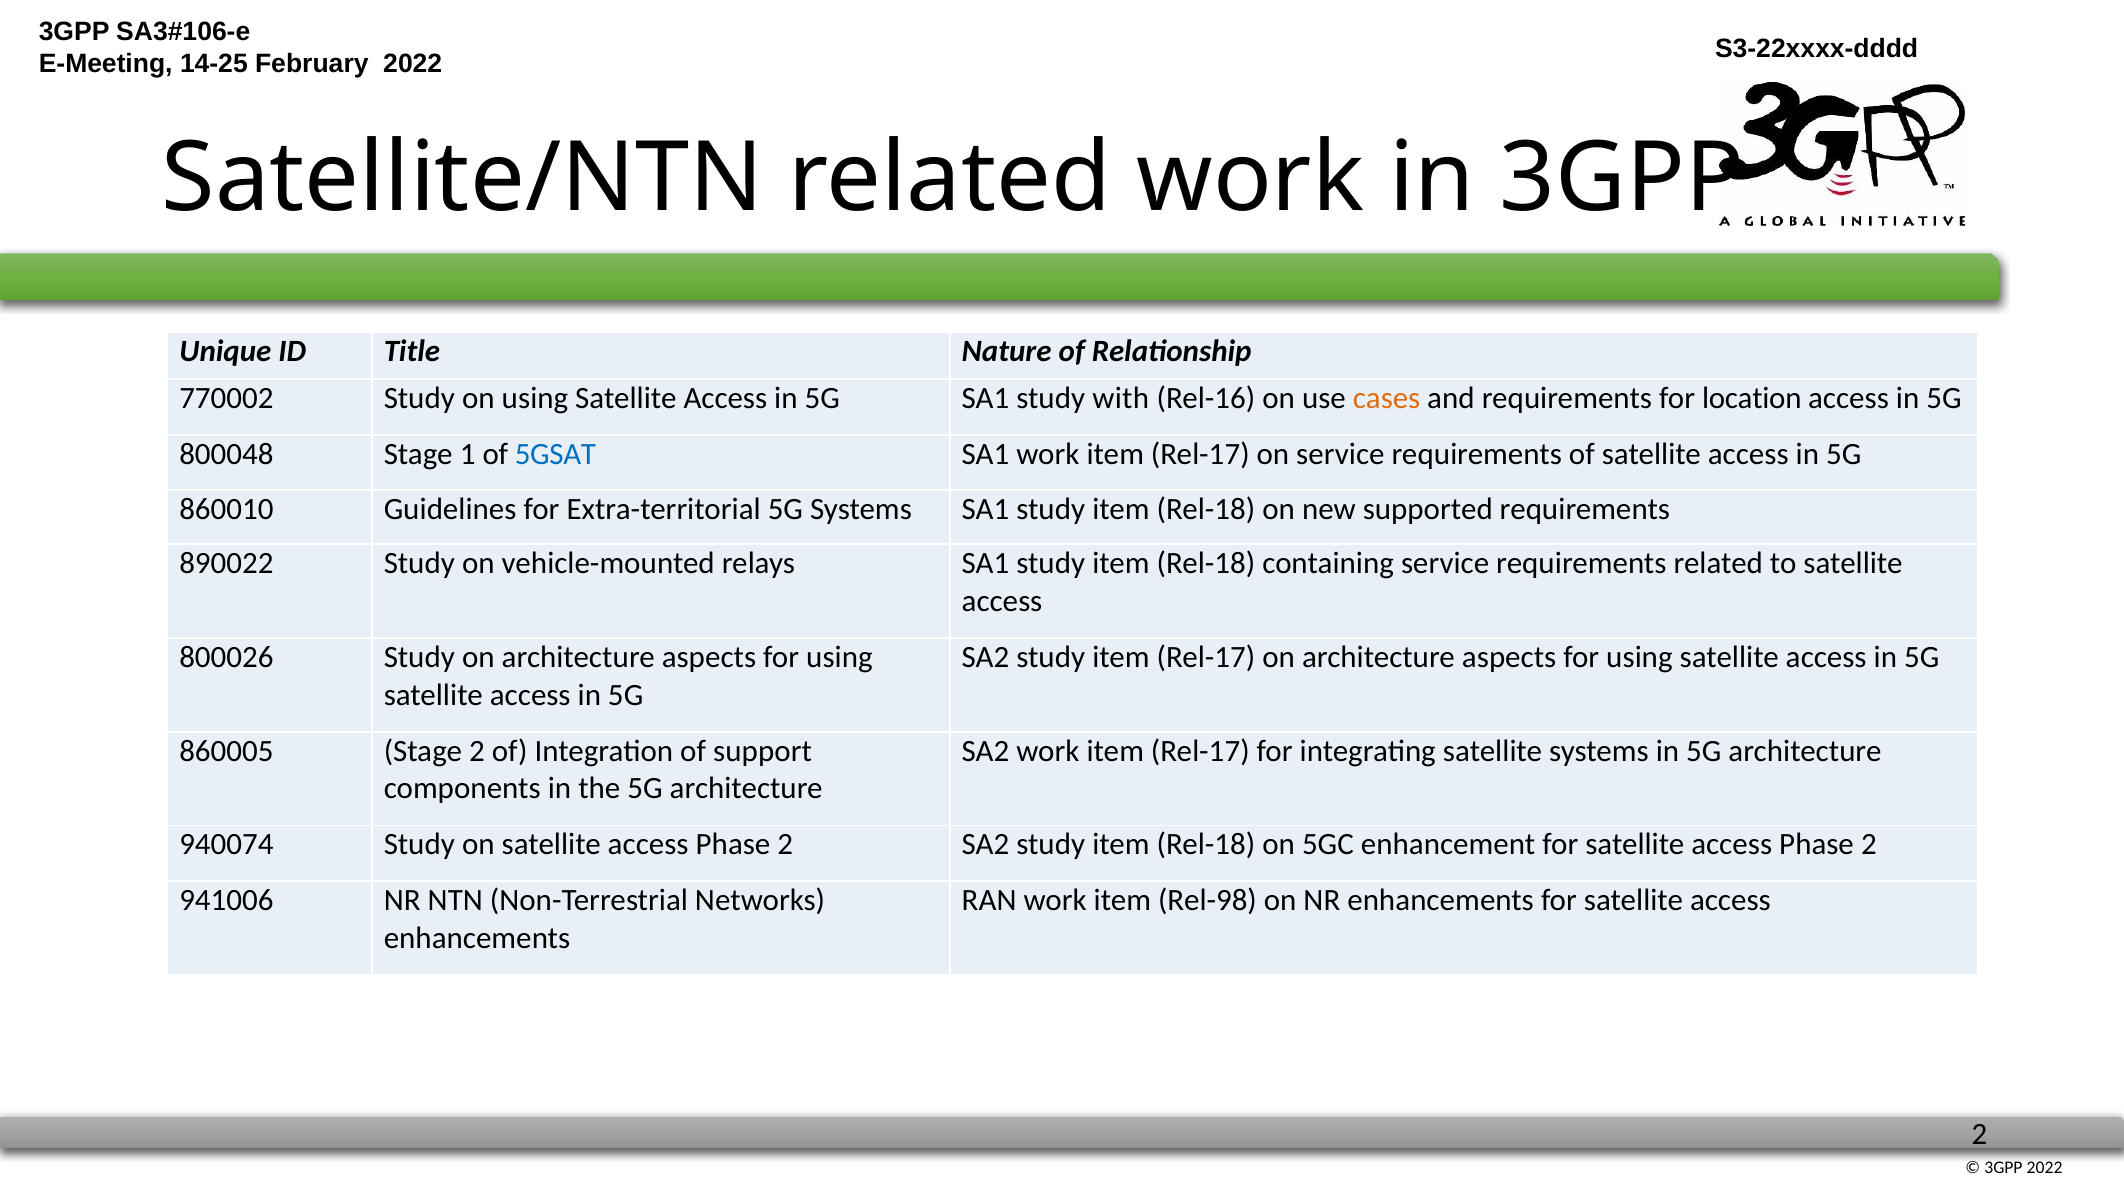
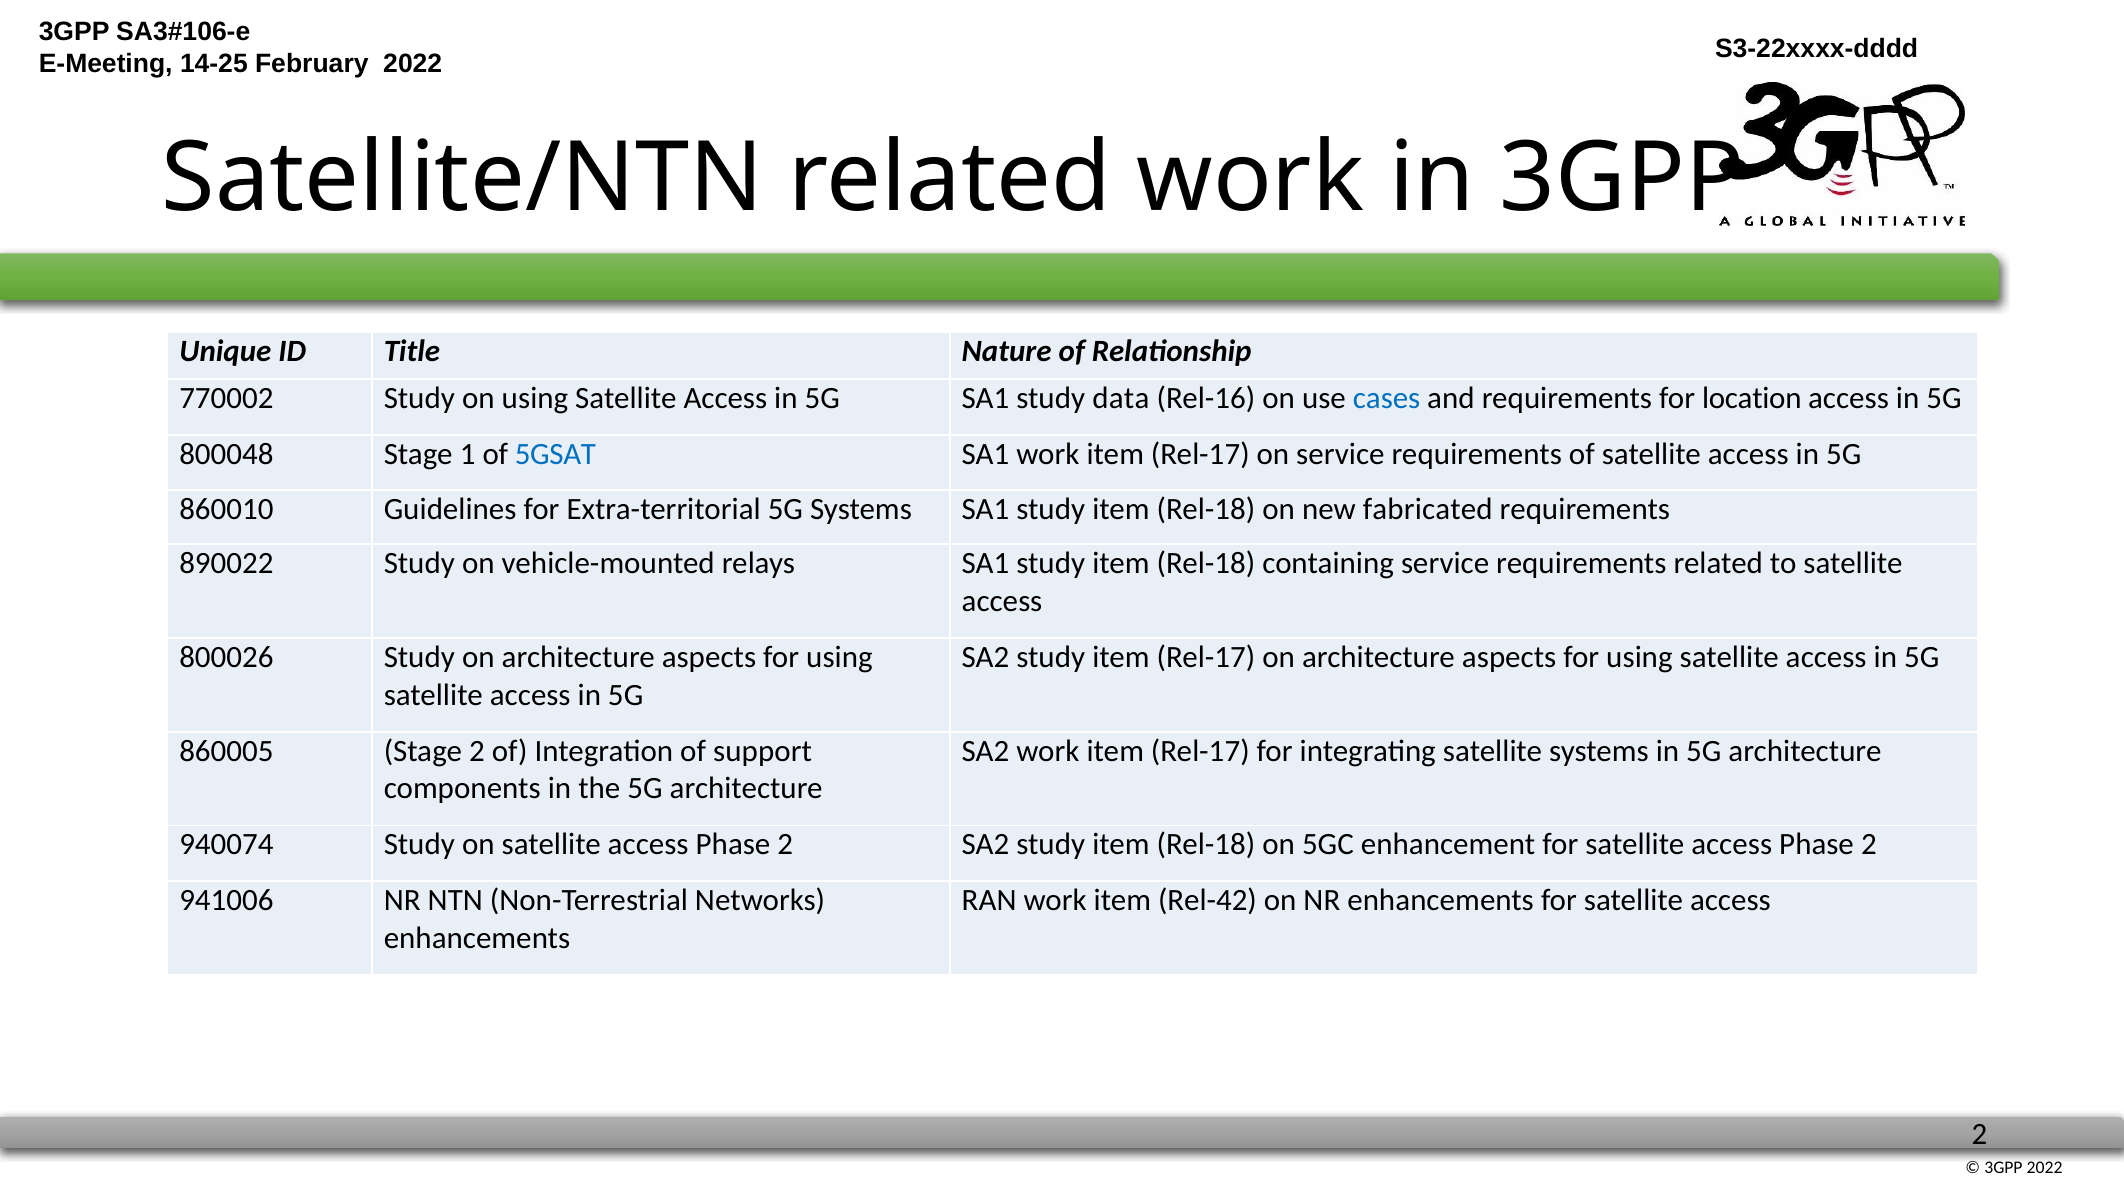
with: with -> data (1121, 399)
cases colour: orange -> blue (1387, 399)
supported: supported -> fabricated (1428, 510)
Rel-98: Rel-98 -> Rel-42 (1207, 901)
